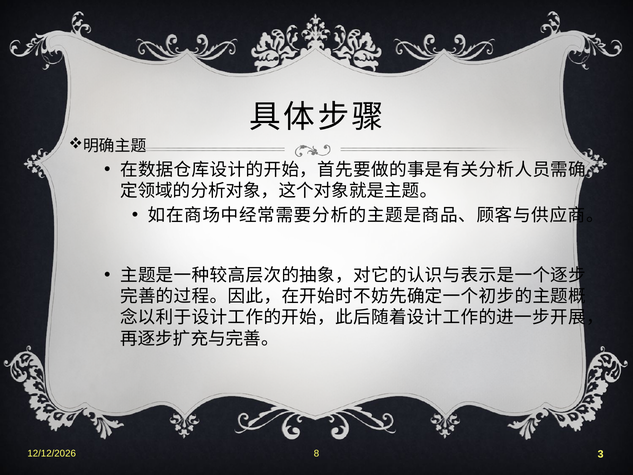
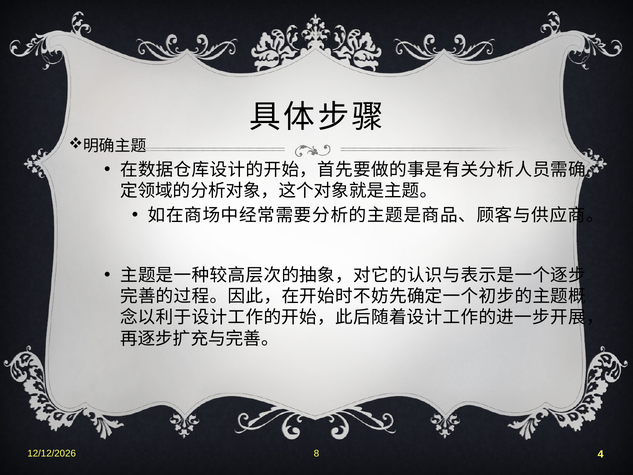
3: 3 -> 4 (601, 454)
